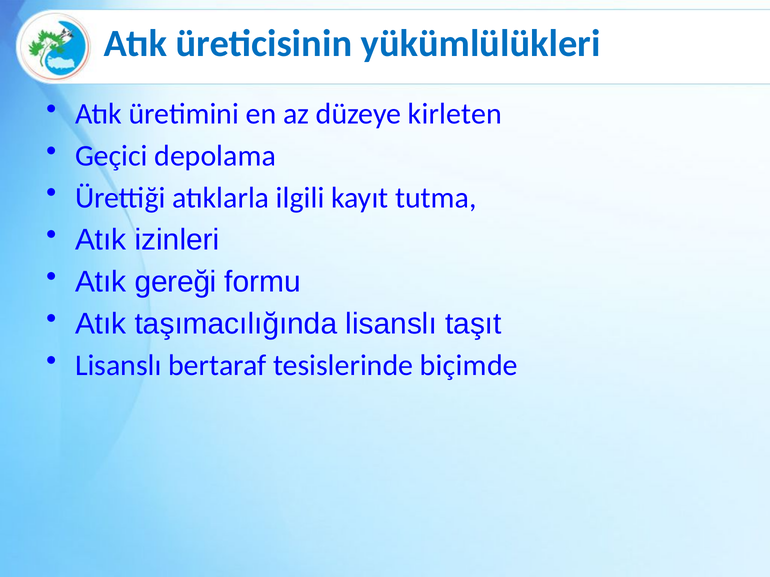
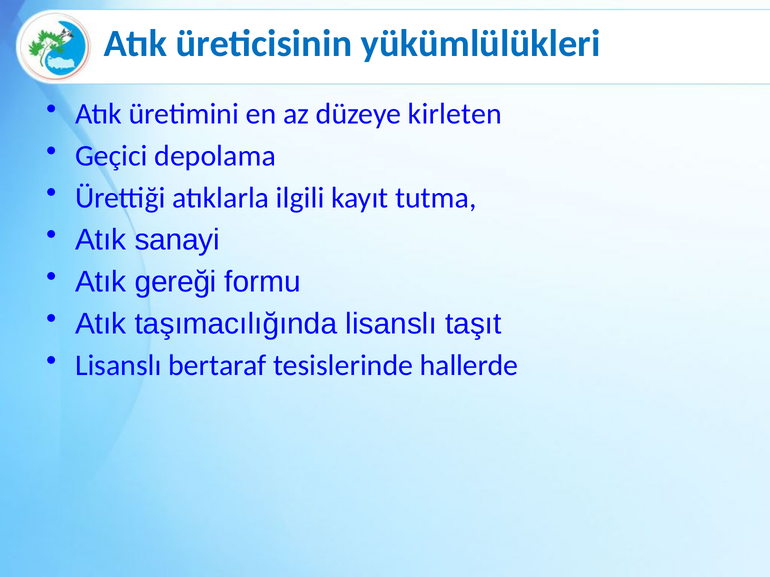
izinleri: izinleri -> sanayi (177, 240)
biçimde: biçimde -> hallerde (469, 366)
